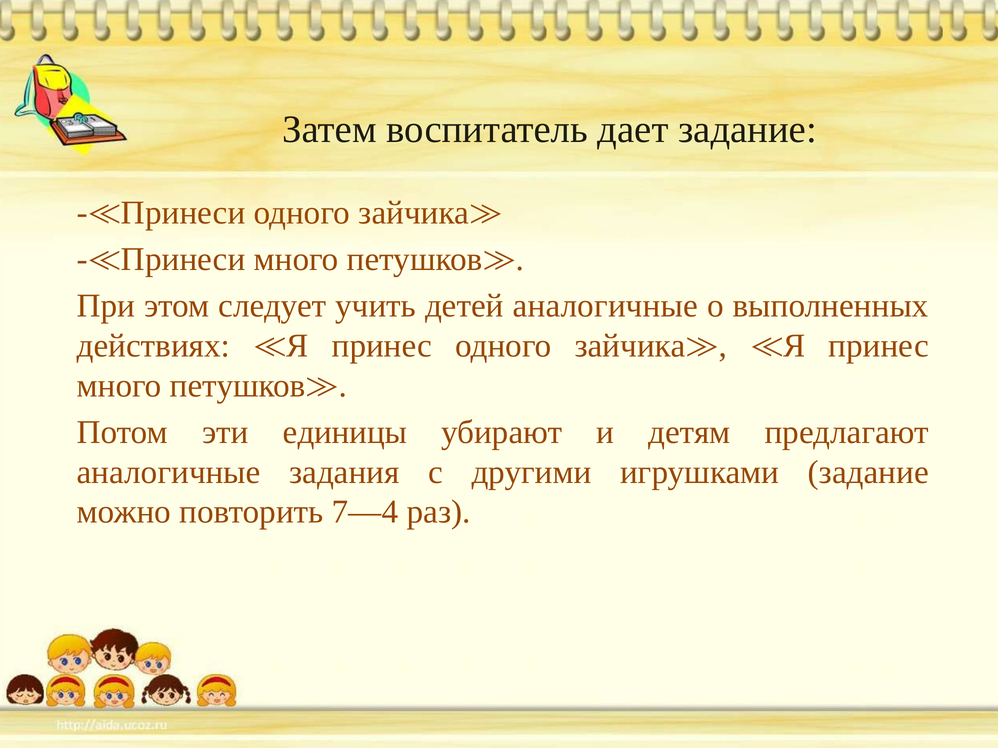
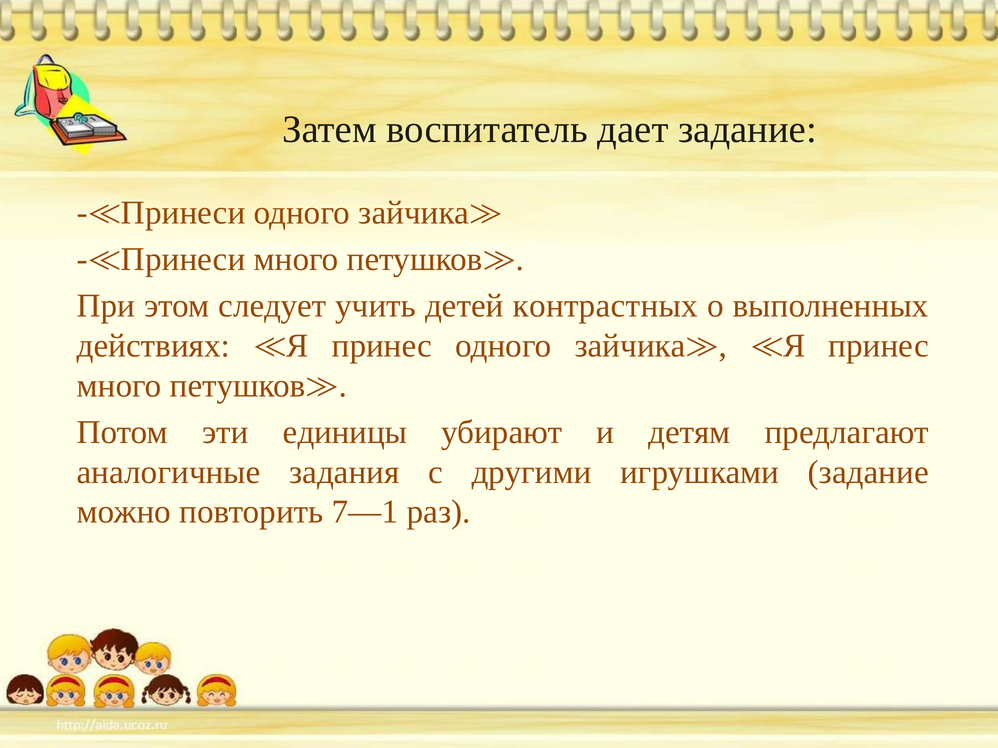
детей аналогичные: аналогичные -> контрастных (605, 306)
7—4: 7—4 -> 7—1 (365, 512)
